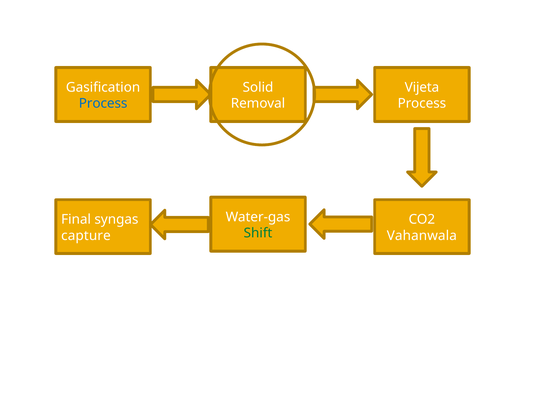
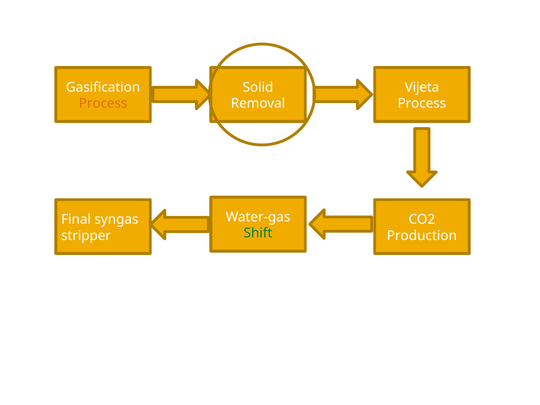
Process colour: blue -> orange (103, 104)
capture: capture -> stripper (86, 236)
Vahanwala: Vahanwala -> Production (422, 236)
